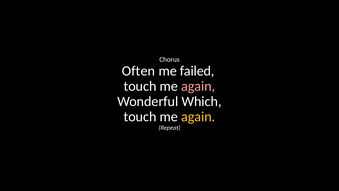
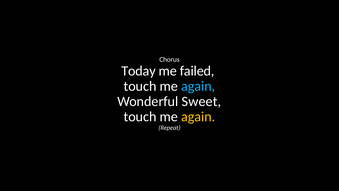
Often: Often -> Today (139, 71)
again colour: pink -> light blue (198, 86)
Which: Which -> Sweet (201, 101)
